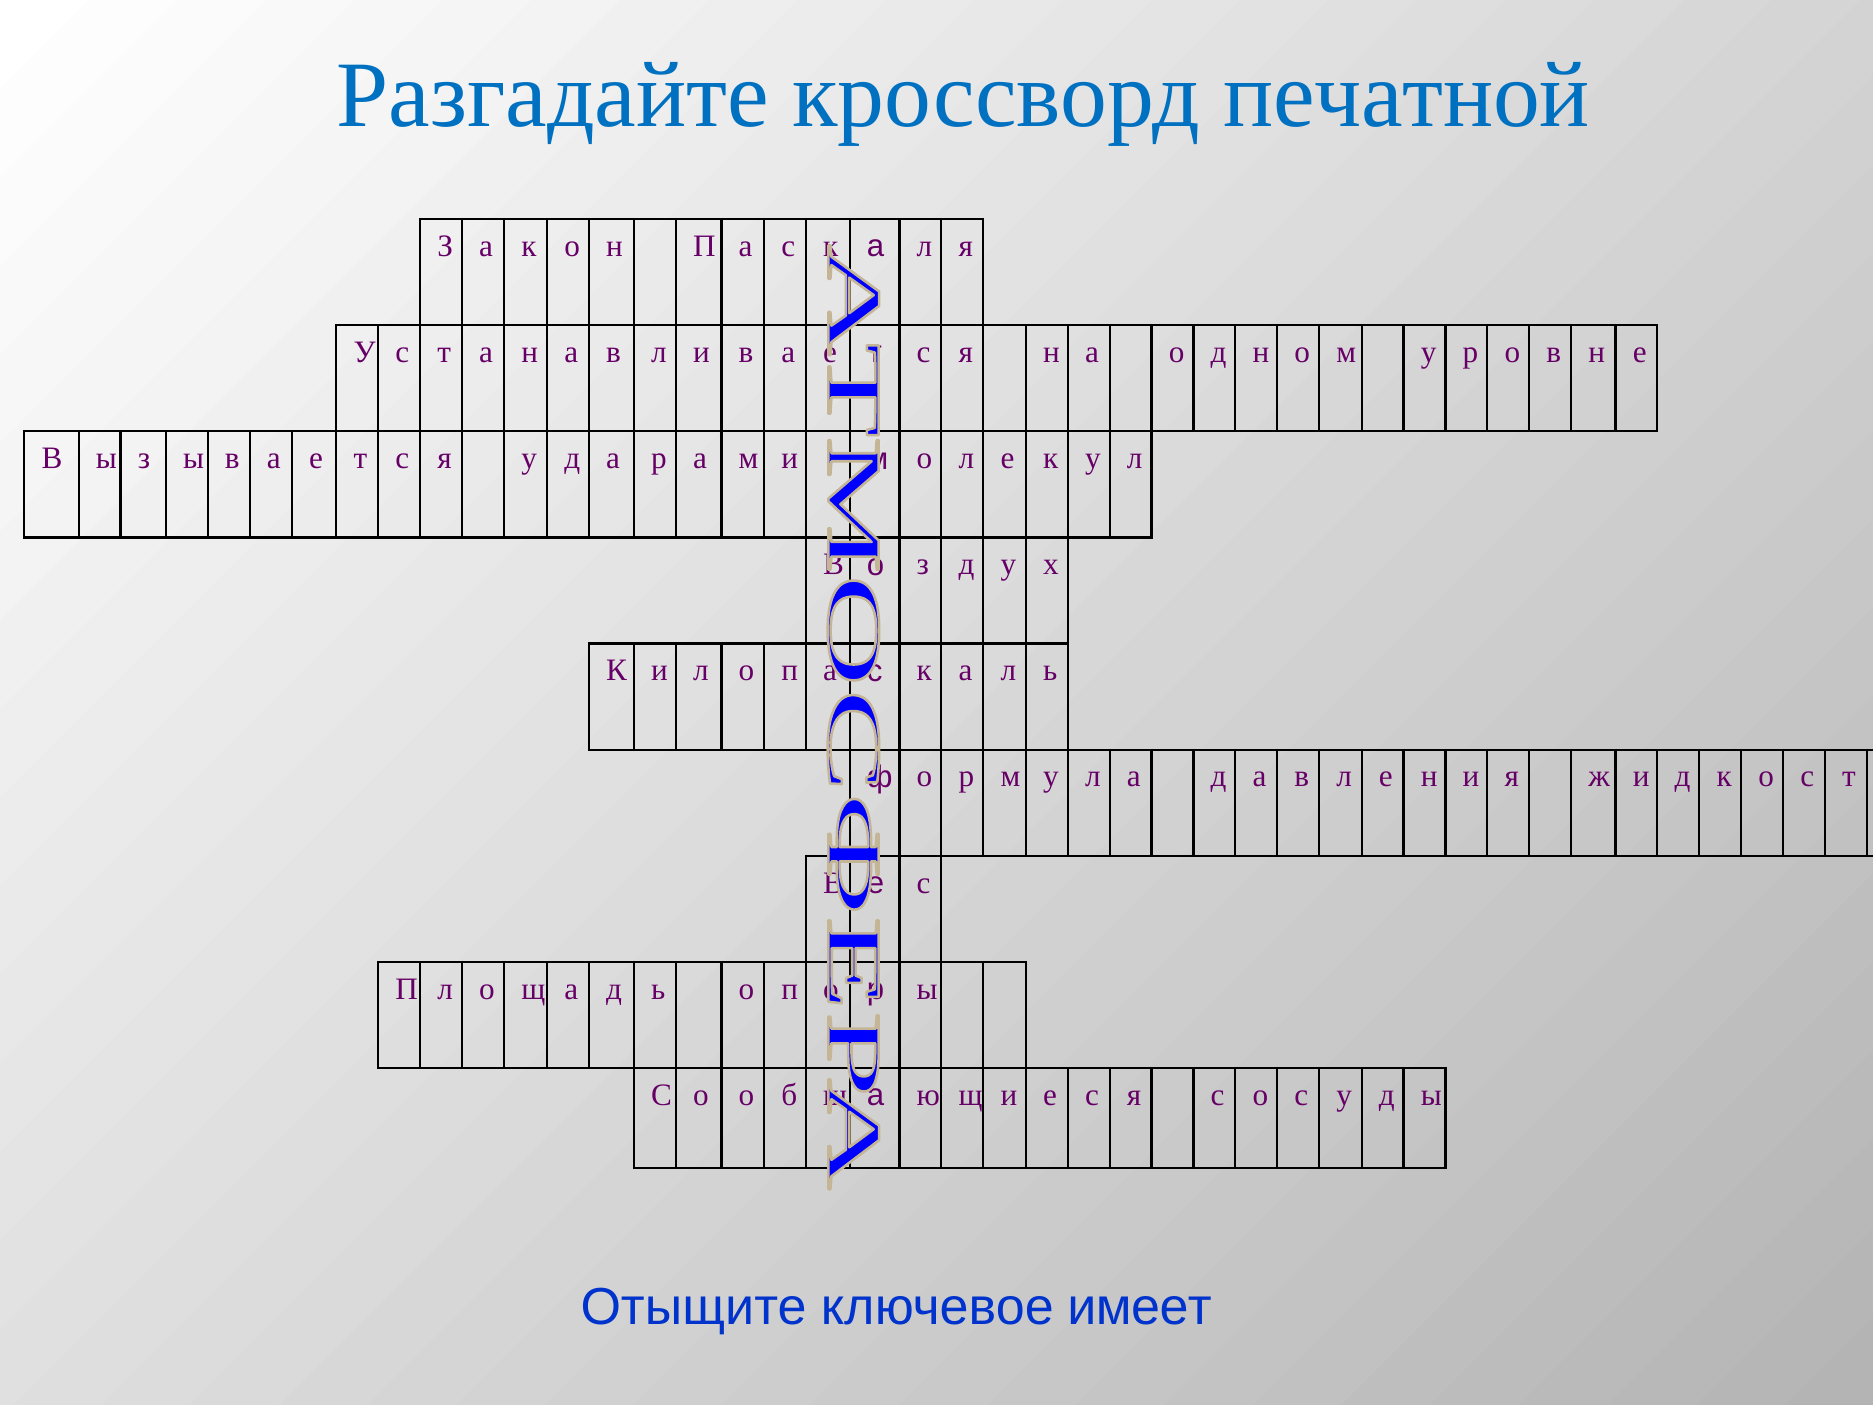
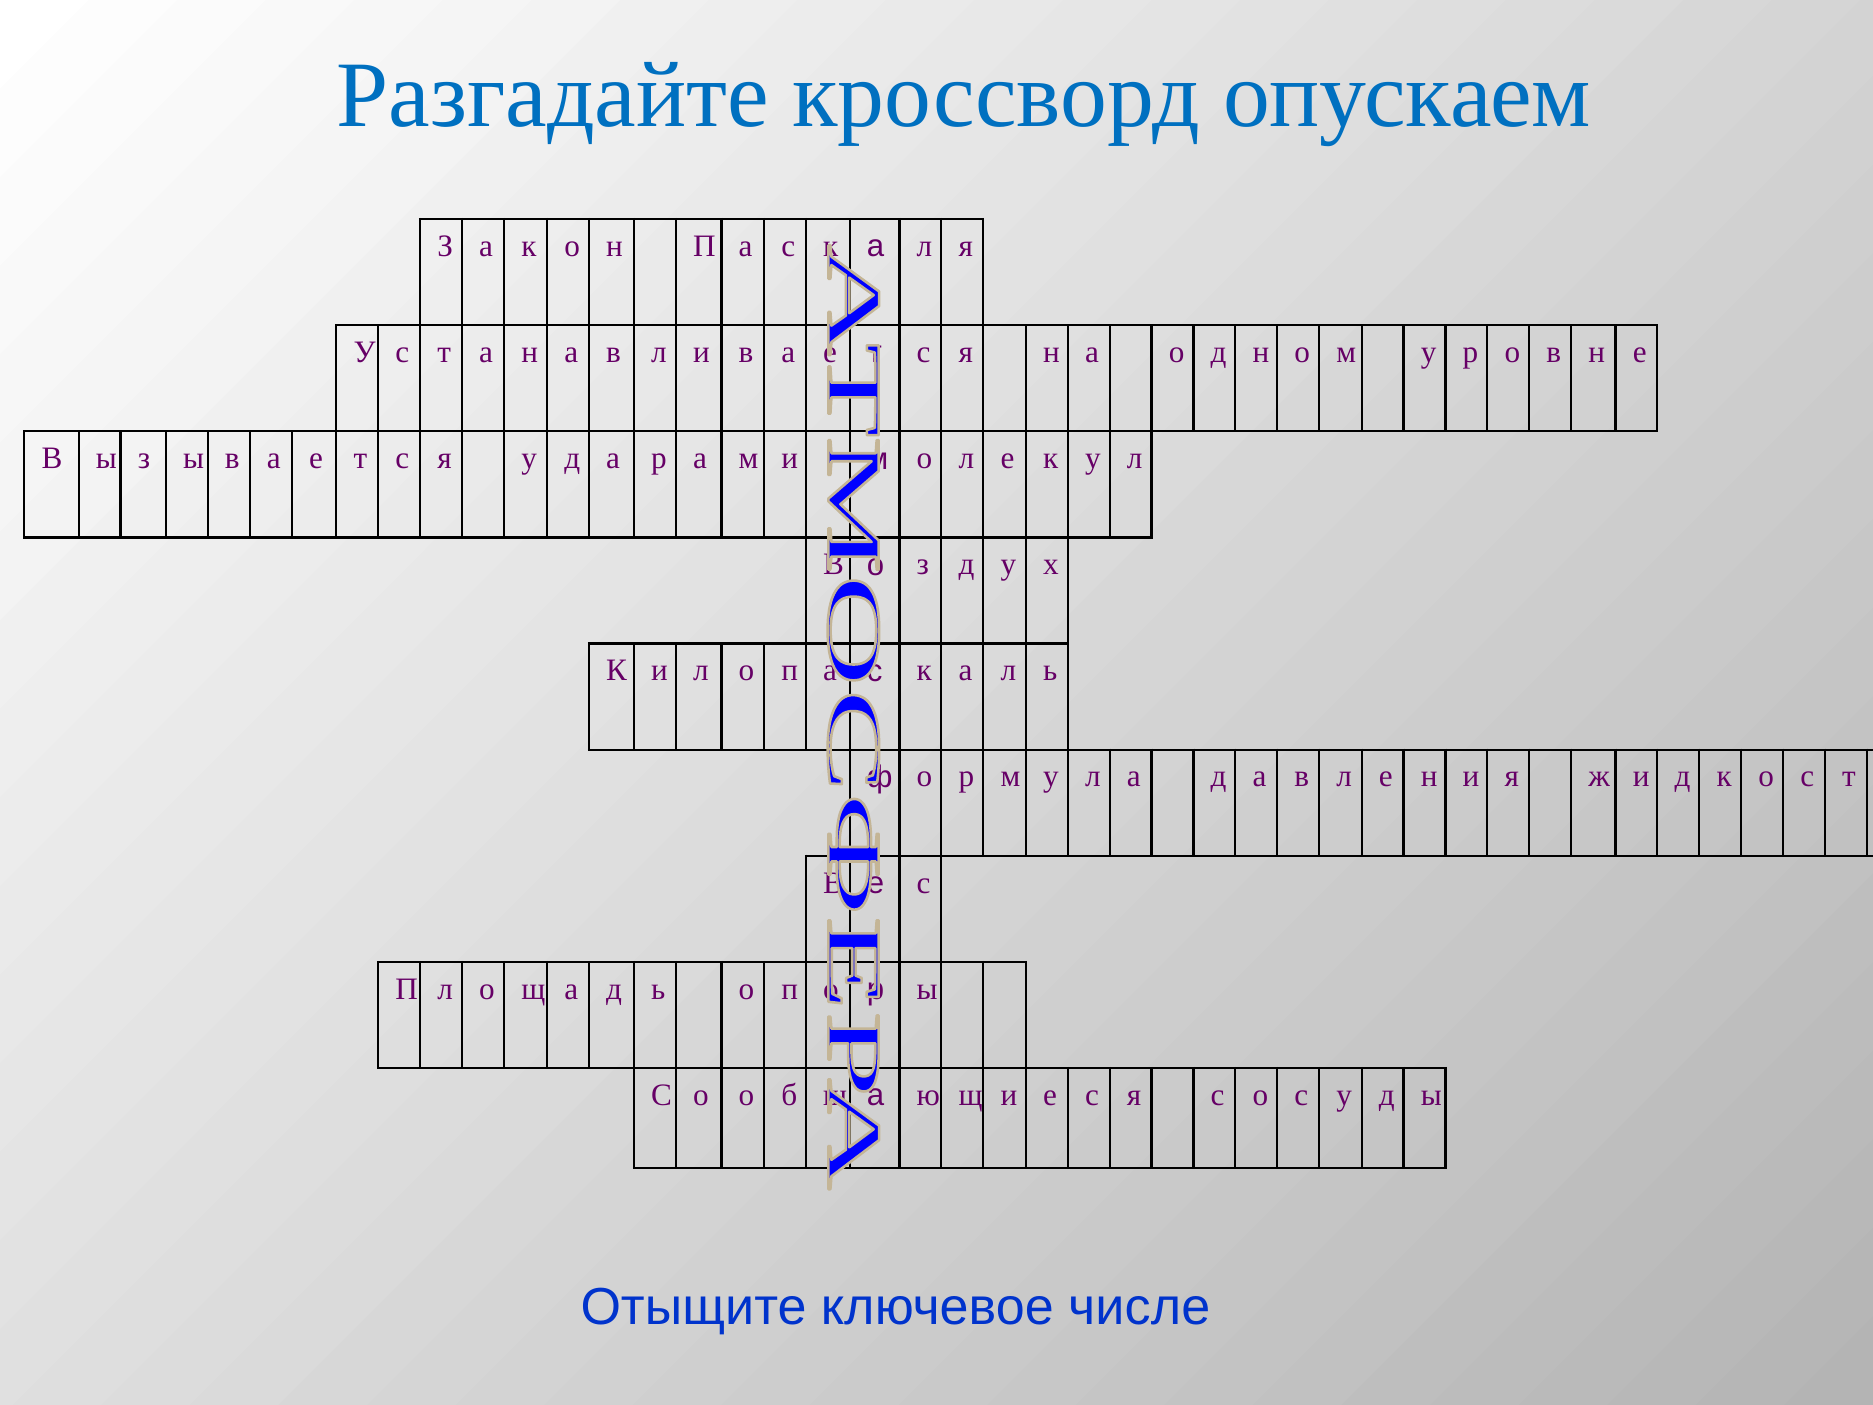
печатной: печатной -> опускаем (1407, 96)
имеет: имеет -> числе (1139, 1307)
